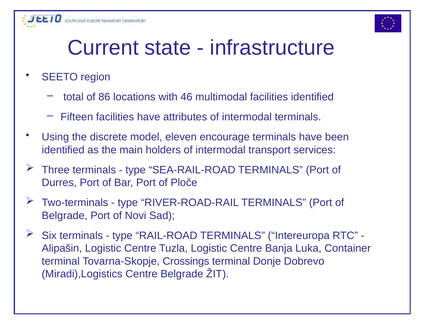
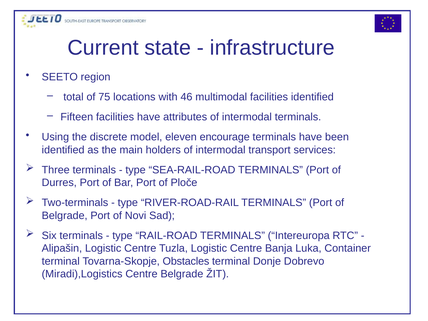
86: 86 -> 75 (104, 97)
Crossings: Crossings -> Obstacles (186, 261)
